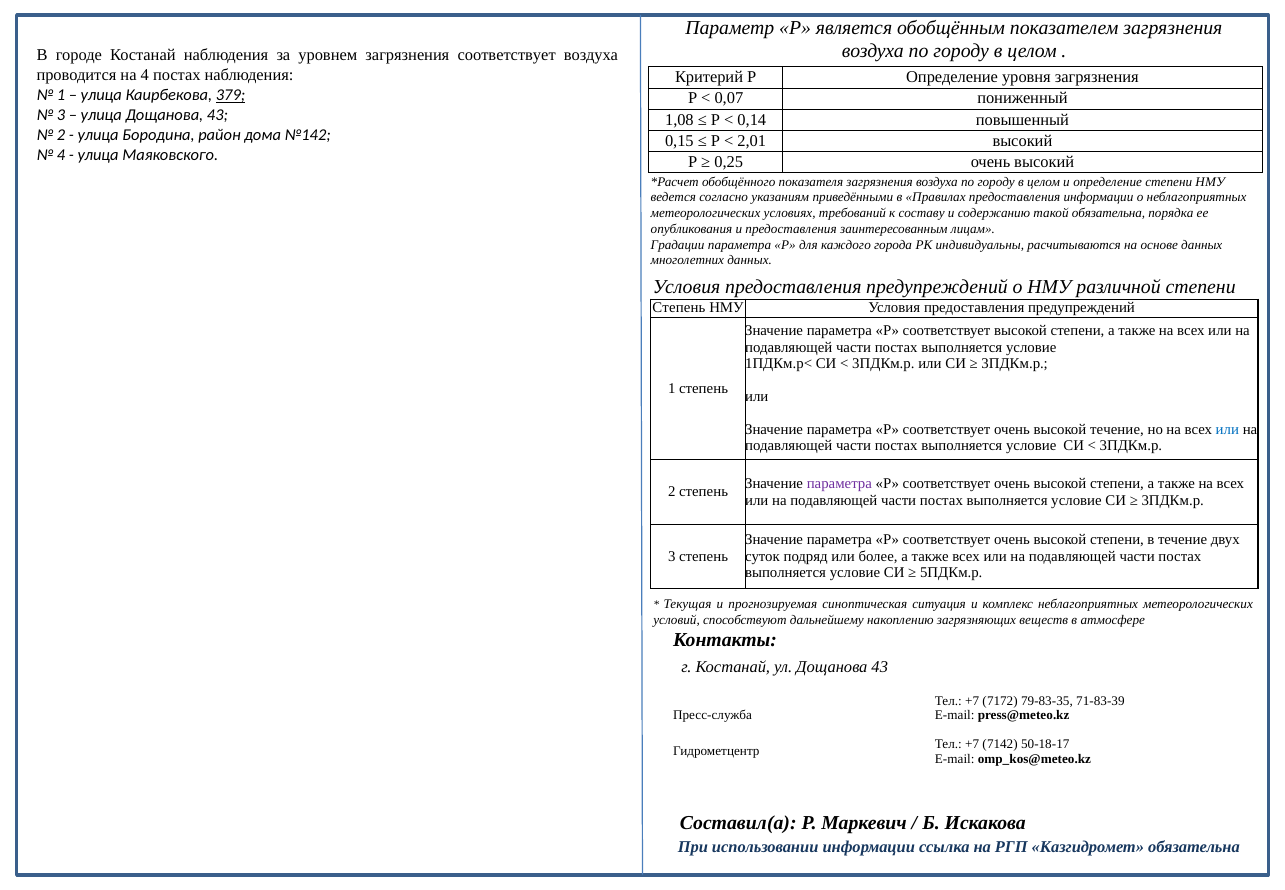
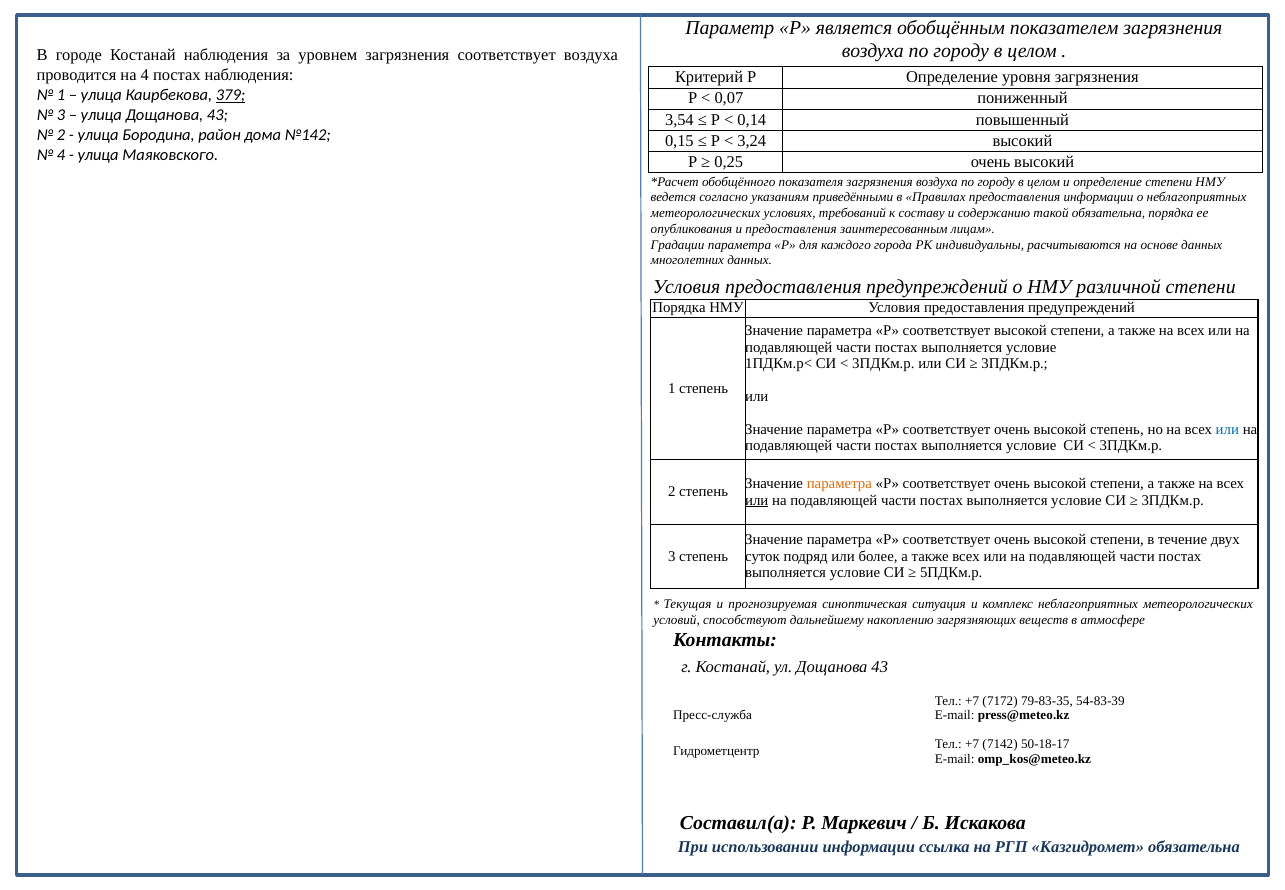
1,08: 1,08 -> 3,54 (679, 120)
2,01: 2,01 -> 3,24 (752, 141)
Степень: Степень -> Порядка (679, 308)
высокой течение: течение -> степень (1117, 429)
параметра colour: purple -> orange (839, 484)
или underline: none -> present (757, 500)
71-83-39: 71-83-39 -> 54-83-39 (1100, 700)
